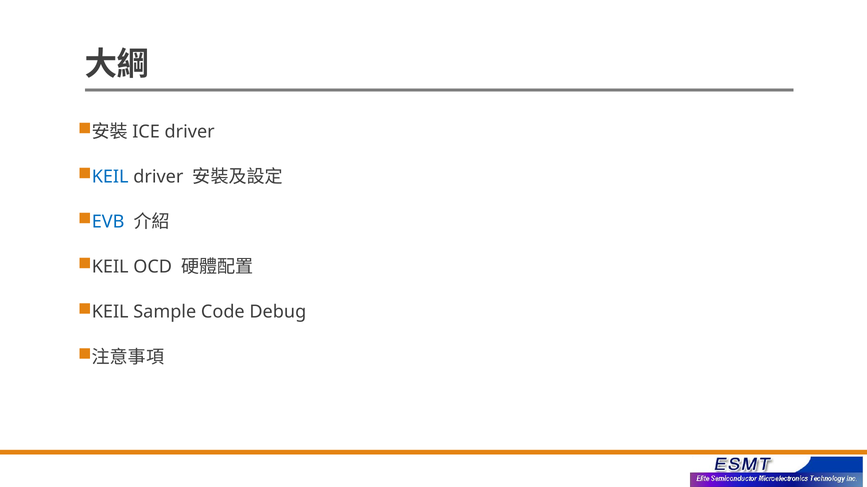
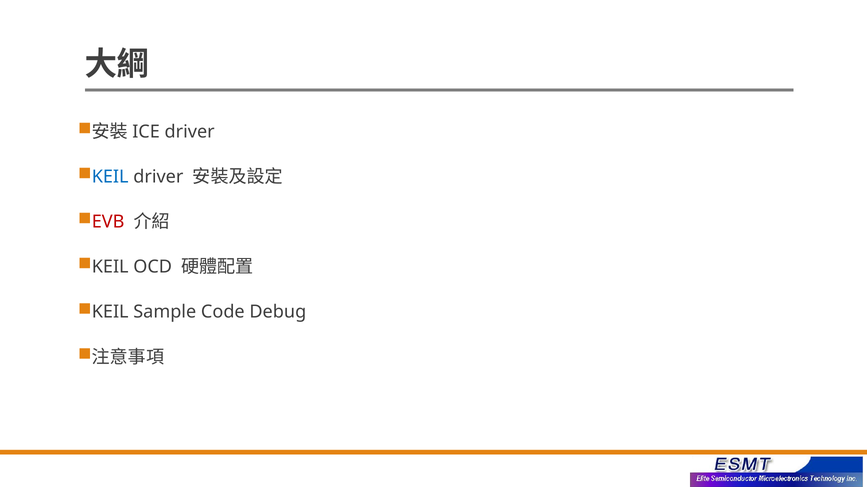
EVB colour: blue -> red (108, 222)
